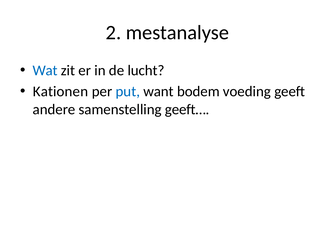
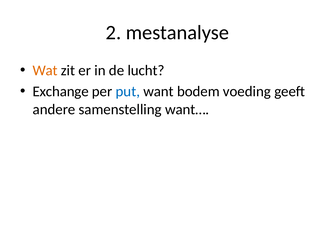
Wat colour: blue -> orange (45, 70)
Kationen: Kationen -> Exchange (61, 91)
geeft…: geeft… -> want… (187, 109)
